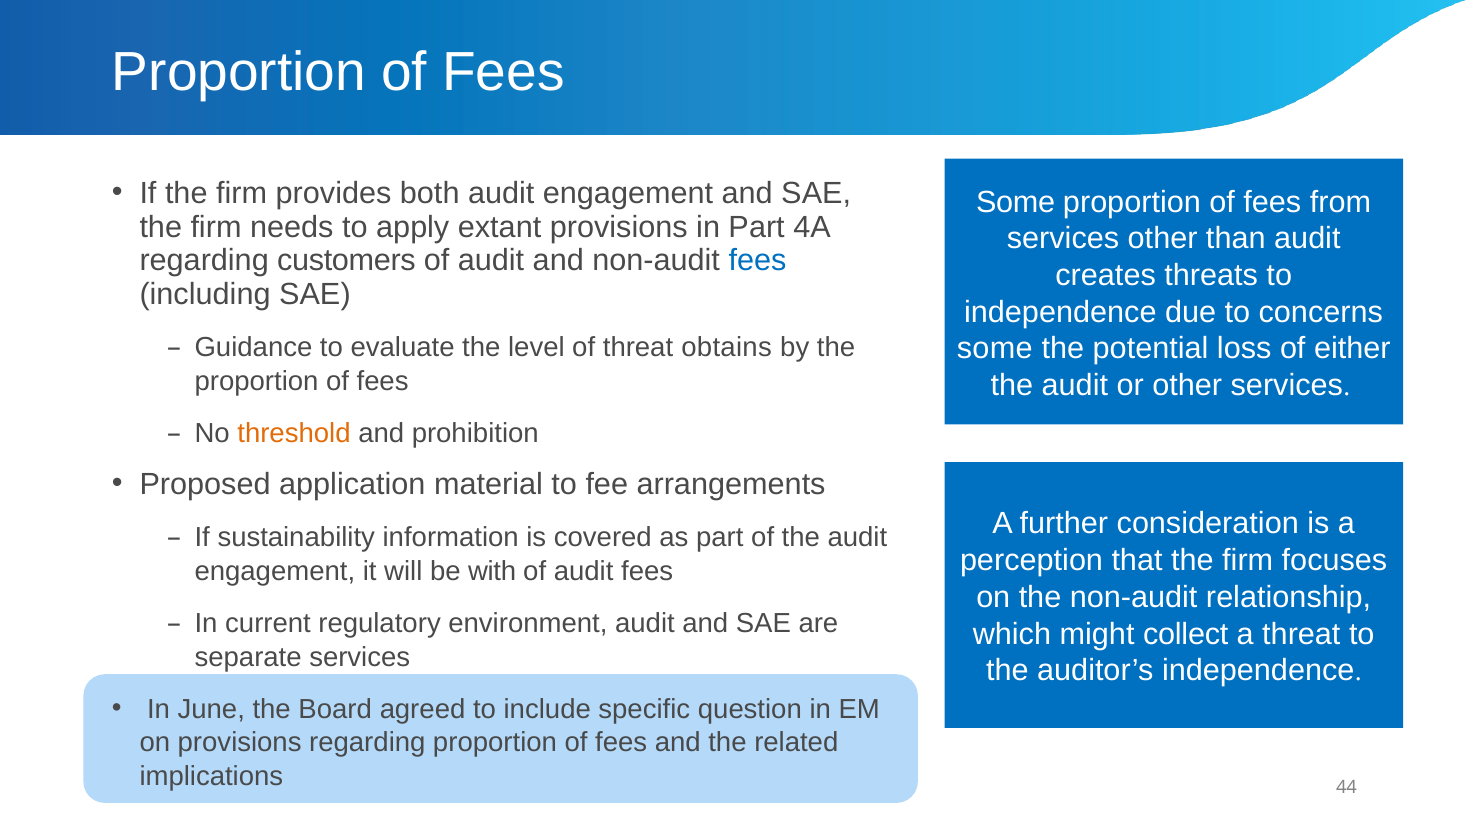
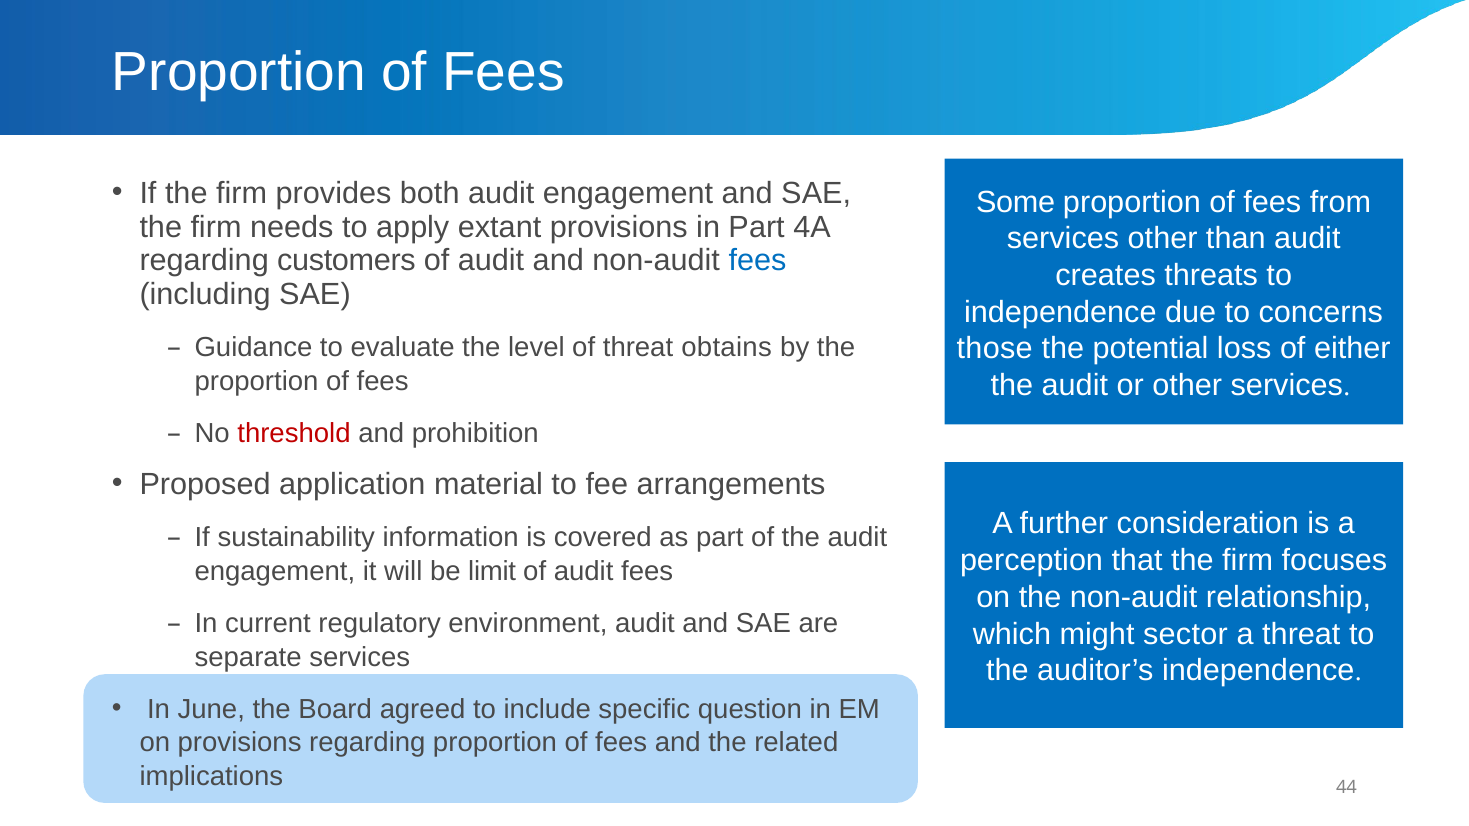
some: some -> those (995, 349)
threshold colour: orange -> red (294, 434)
with: with -> limit (492, 571)
collect: collect -> sector (1185, 634)
